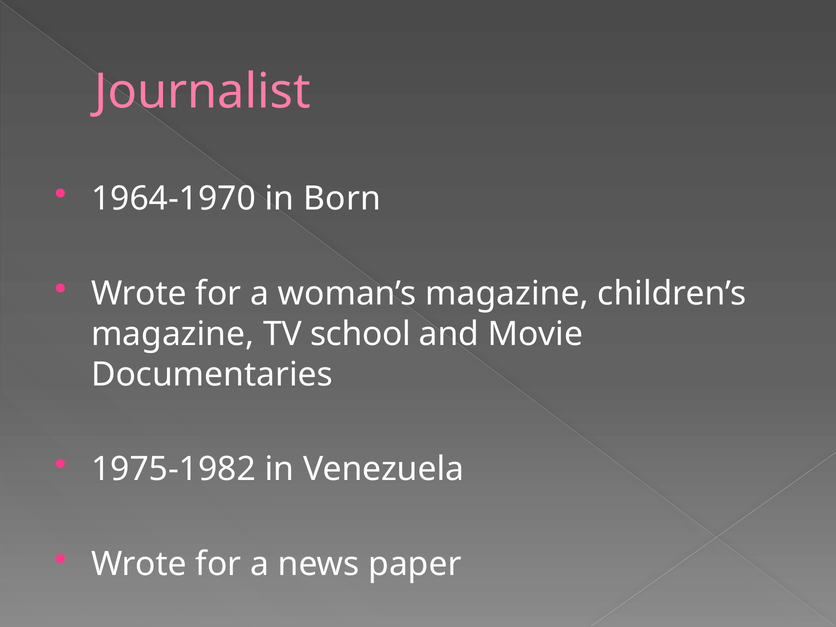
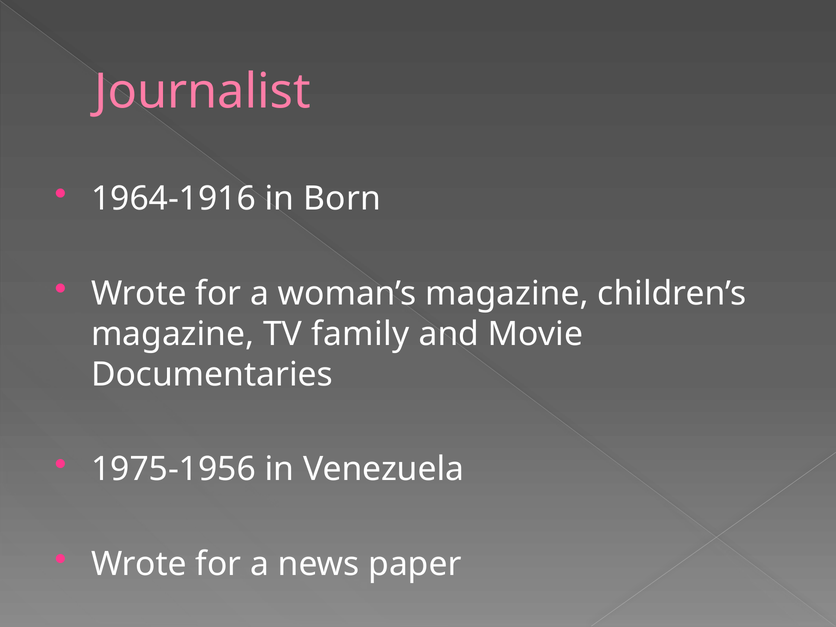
1964-1970: 1964-1970 -> 1964-1916 (173, 199)
school: school -> family (360, 334)
1975-1982: 1975-1982 -> 1975-1956 (173, 469)
